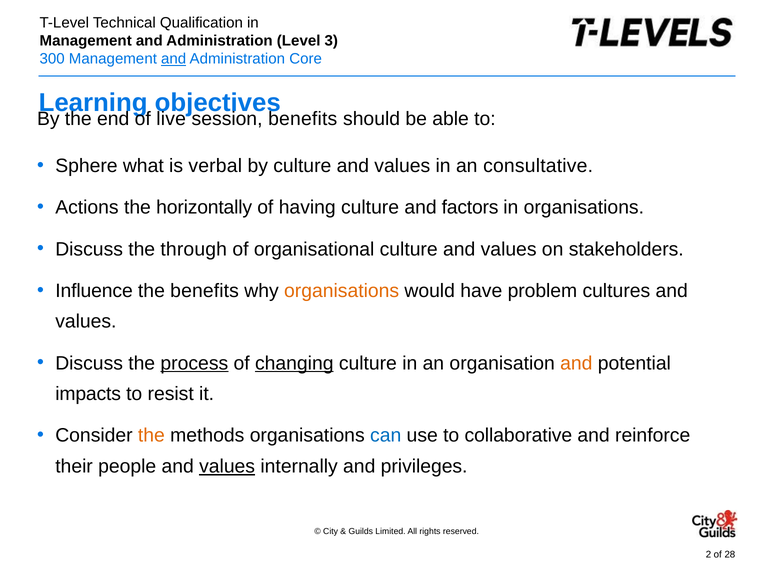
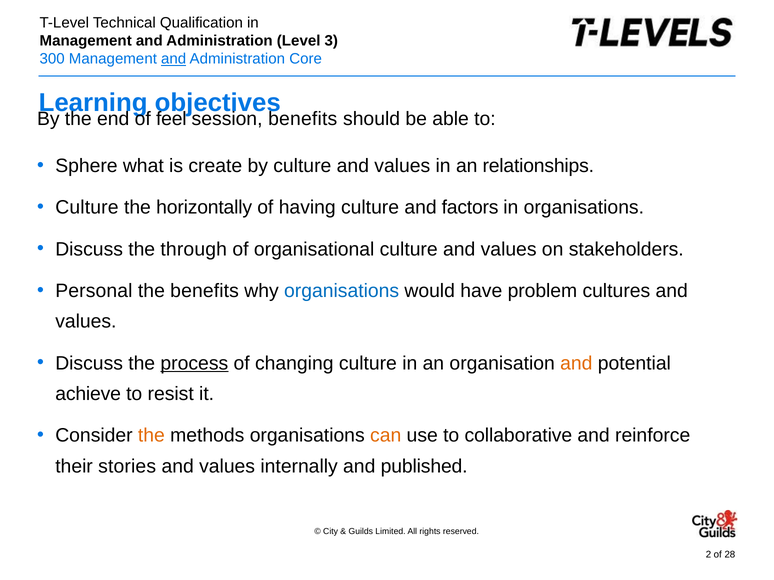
live: live -> feel (171, 119)
verbal: verbal -> create (215, 166)
consultative: consultative -> relationships (538, 166)
Actions: Actions -> Culture (87, 208)
Influence: Influence -> Personal (94, 291)
organisations colour: orange -> blue (342, 291)
changing underline: present -> none (294, 363)
impacts: impacts -> achieve (88, 394)
can colour: blue -> orange (386, 436)
people: people -> stories (127, 467)
values underline: present -> none (227, 467)
privileges: privileges -> published (424, 467)
